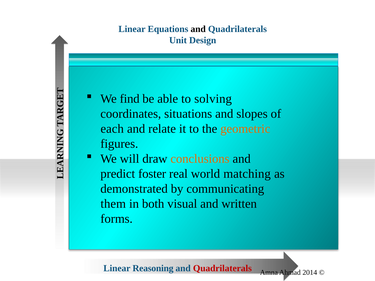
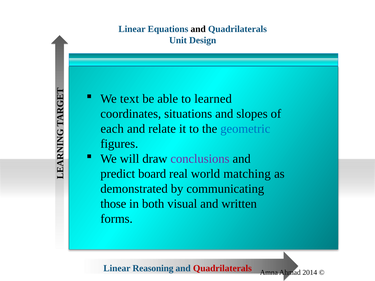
find: find -> text (130, 99)
solving: solving -> learned (213, 99)
geometric colour: orange -> blue (245, 129)
conclusions colour: orange -> purple (200, 159)
foster: foster -> board (152, 174)
them: them -> those (113, 204)
